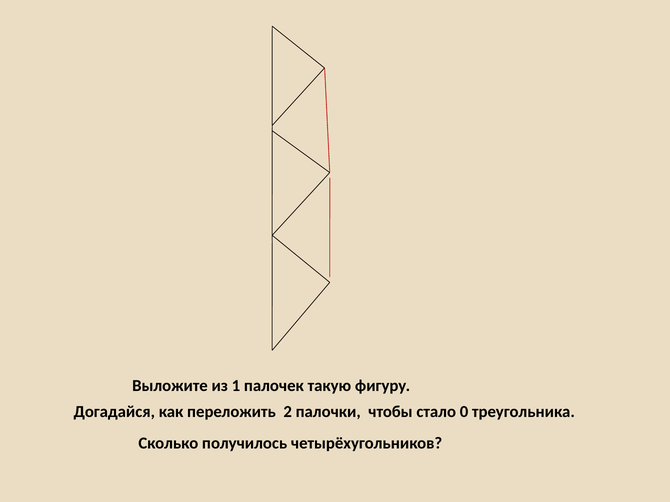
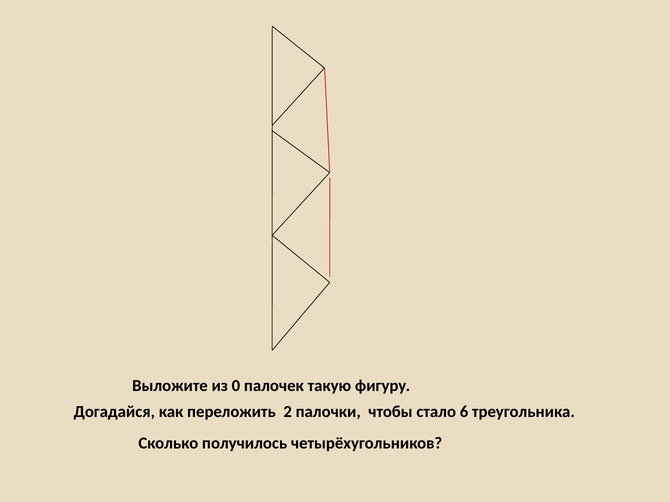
1: 1 -> 0 (236, 386)
0: 0 -> 6 (464, 412)
